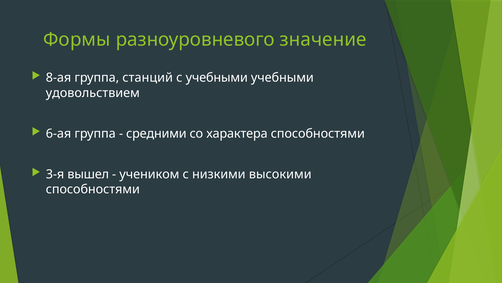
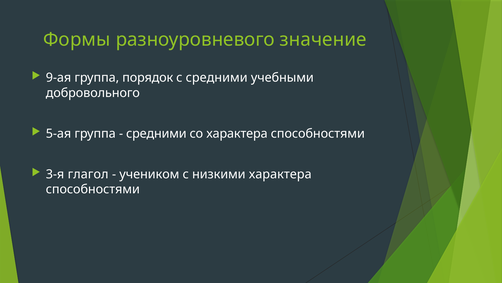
8-ая: 8-ая -> 9-ая (58, 78)
станций: станций -> порядок (148, 78)
с учебными: учебными -> средними (217, 78)
удовольствием: удовольствием -> добровольного (93, 93)
6-ая: 6-ая -> 5-ая (58, 133)
вышел: вышел -> глагол (88, 174)
низкими высокими: высокими -> характера (280, 174)
